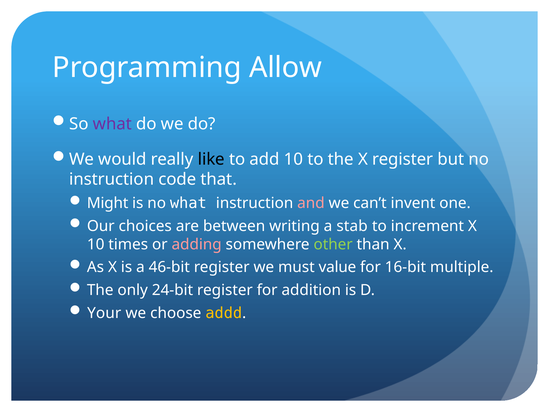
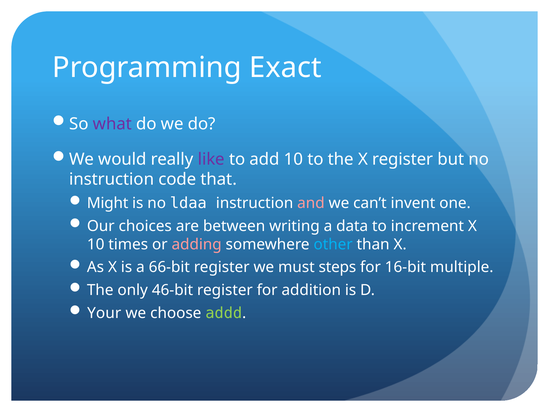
Allow: Allow -> Exact (285, 67)
like colour: black -> purple (211, 159)
no what: what -> ldaa (188, 203)
stab: stab -> data (352, 226)
other colour: light green -> light blue (333, 244)
46-bit: 46-bit -> 66-bit (169, 267)
value: value -> steps (337, 267)
24-bit: 24-bit -> 46-bit (172, 290)
addd colour: yellow -> light green (224, 313)
